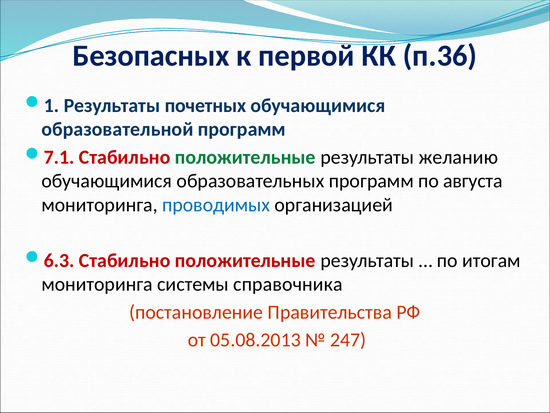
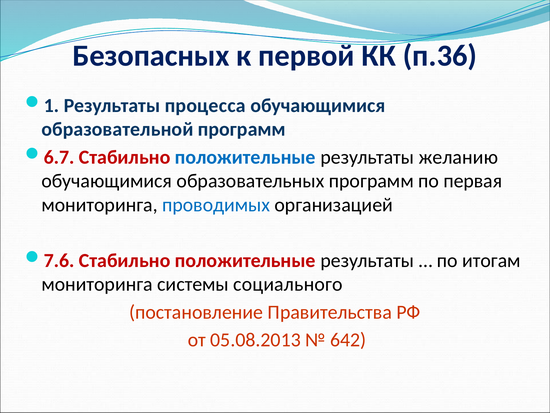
почетных: почетных -> процесса (205, 105)
7.1: 7.1 -> 6.7 (59, 157)
положительные colour: green -> blue (245, 157)
августа: августа -> первая (473, 181)
6.3: 6.3 -> 7.6 (59, 260)
справочника: справочника -> социального (288, 284)
247: 247 -> 642 (348, 340)
